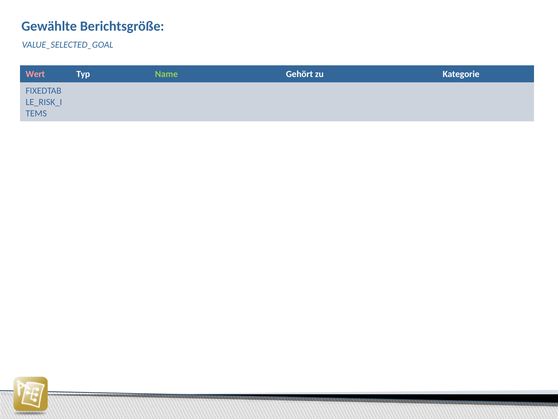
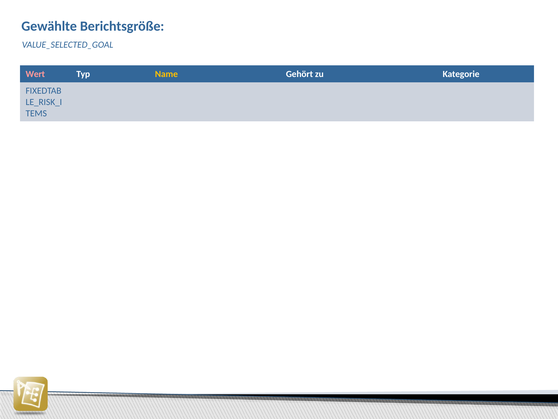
Name colour: light green -> yellow (166, 74)
